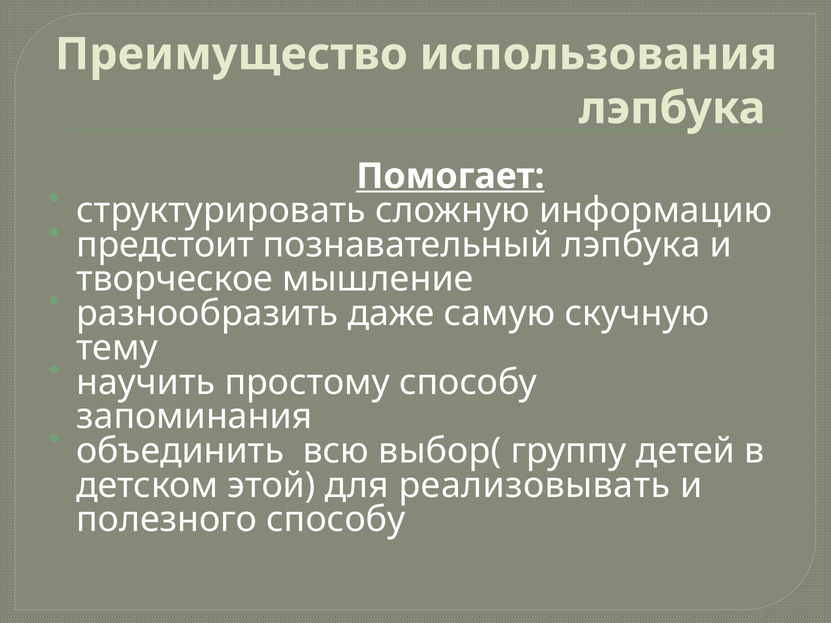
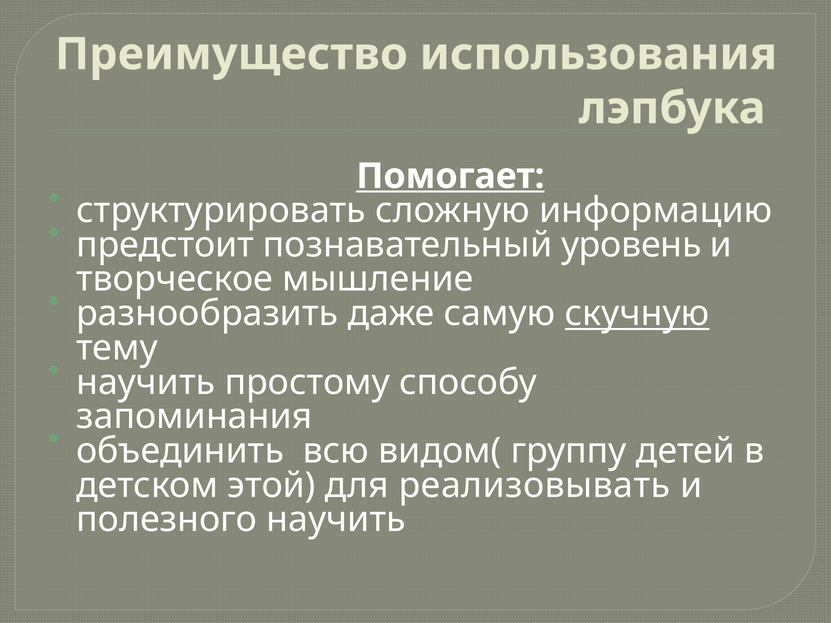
познавательный лэпбука: лэпбука -> уровень (631, 245)
скучную underline: none -> present (637, 314)
выбор(: выбор( -> видом( (440, 451)
полезного способу: способу -> научить (336, 520)
